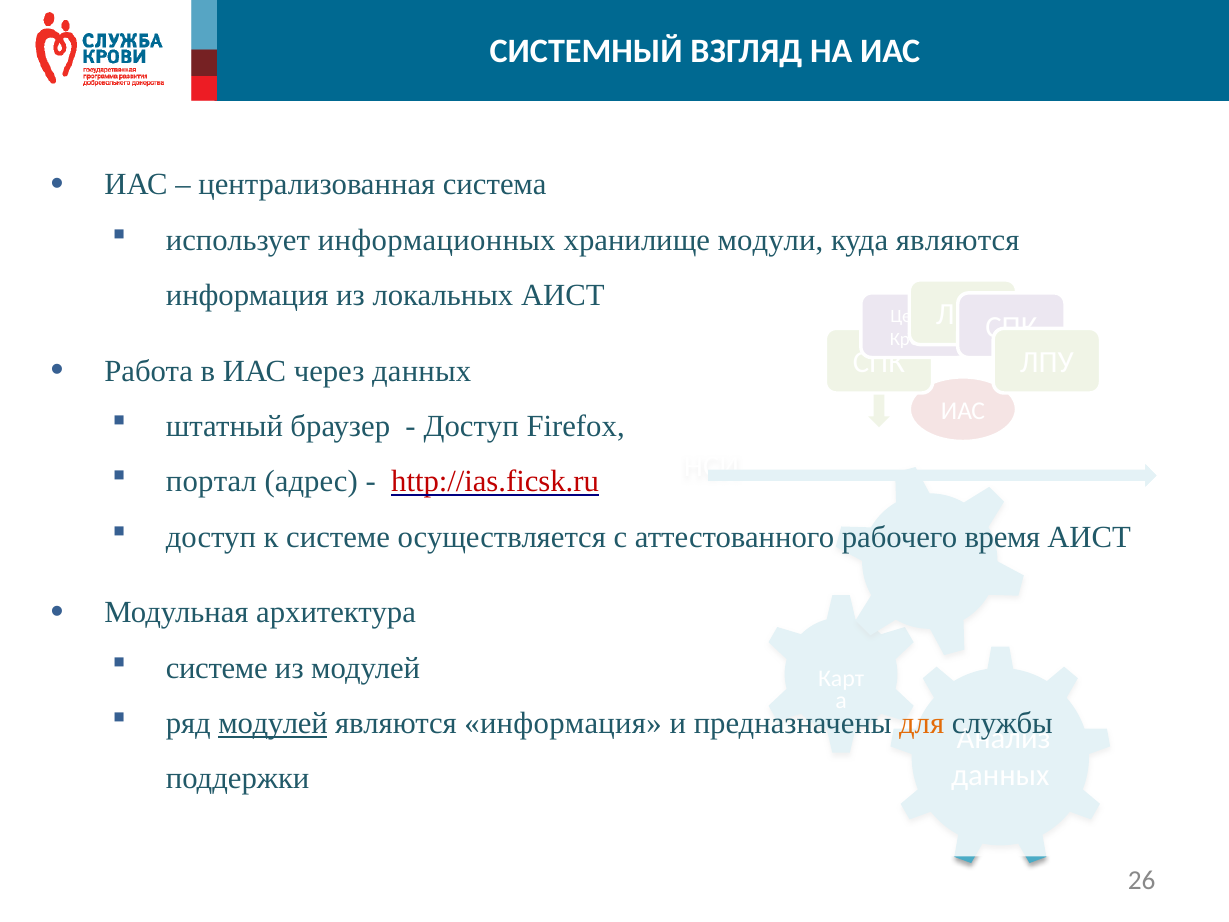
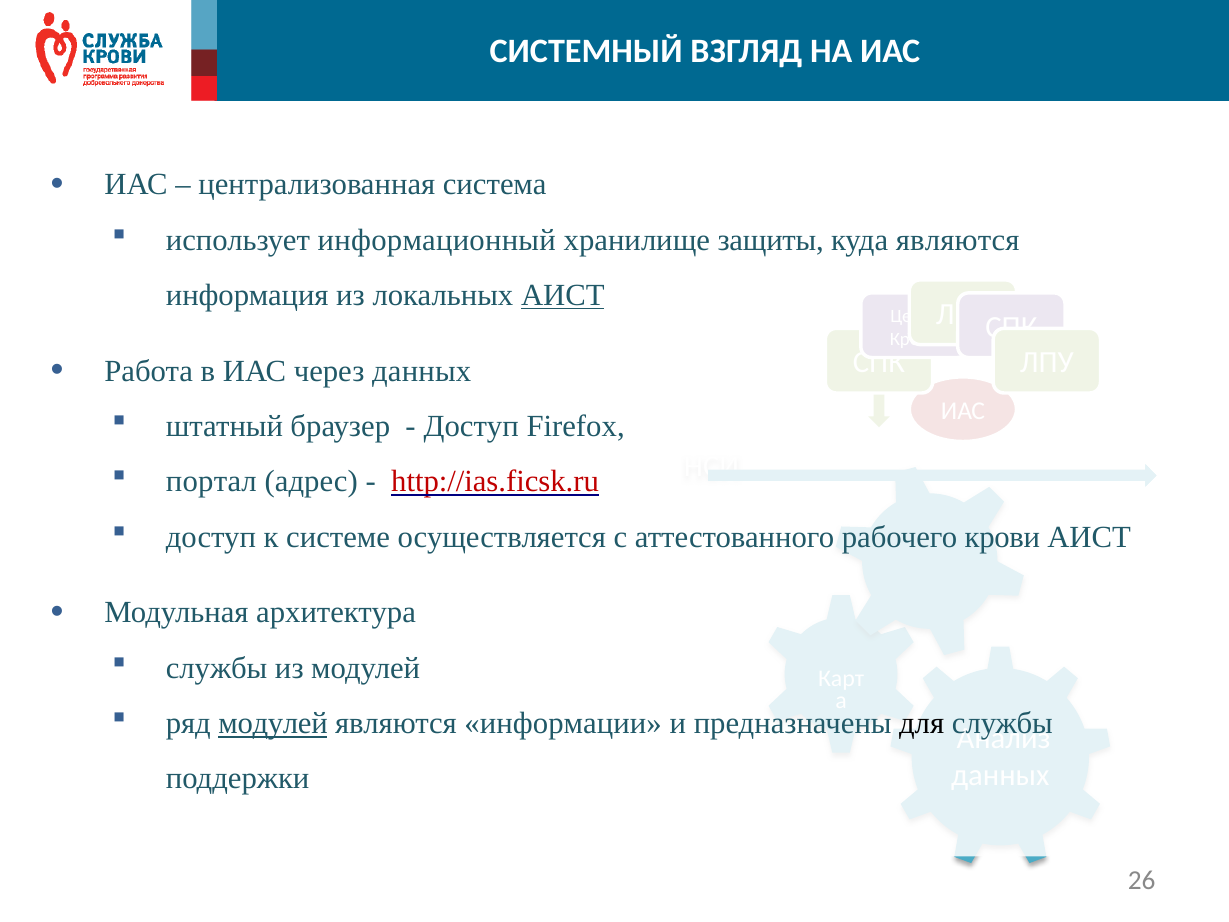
информационных: информационных -> информационный (437, 240)
модули: модули -> защиты (771, 240)
АИСТ underline: none -> present (563, 295)
рабочего время: время -> крови (1002, 537)
системе: системе -> службы (217, 668)
информация: информация -> информации (563, 723)
для colour: orange -> black (922, 723)
